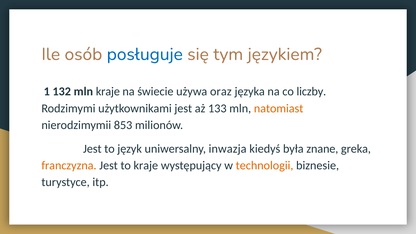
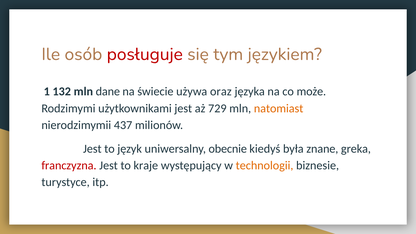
posługuje colour: blue -> red (145, 54)
mln kraje: kraje -> dane (108, 92)
liczby: liczby -> może (311, 92)
133: 133 -> 729 (217, 108)
853: 853 -> 437 (123, 125)
inwazja: inwazja -> obecnie (228, 149)
franczyzna colour: orange -> red (69, 165)
